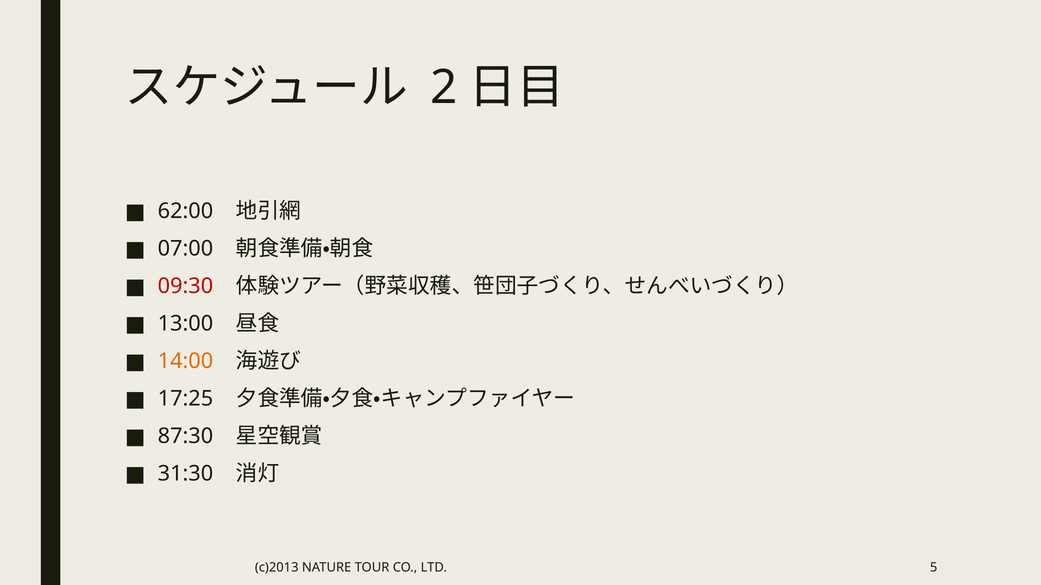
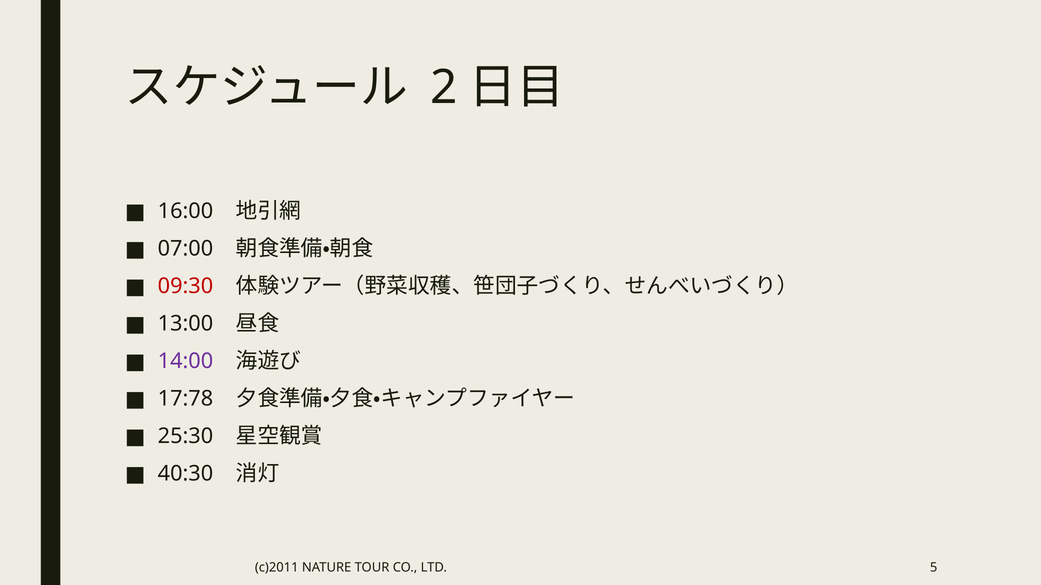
62:00: 62:00 -> 16:00 (185, 212)
14:00 colour: orange -> purple (185, 362)
17:25: 17:25 -> 17:78 (185, 399)
87:30: 87:30 -> 25:30 (185, 437)
31:30: 31:30 -> 40:30 (185, 474)
c)2013: c)2013 -> c)2011 (277, 568)
